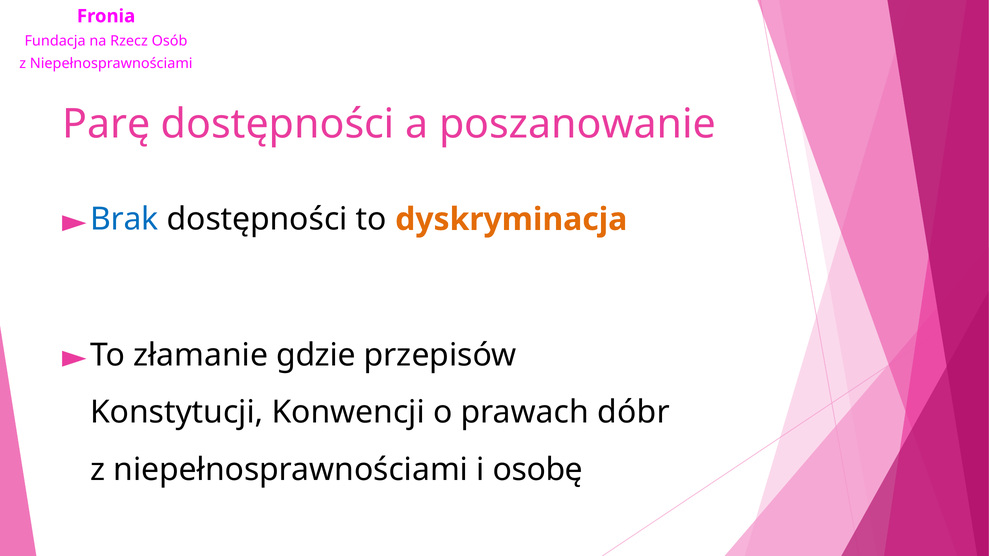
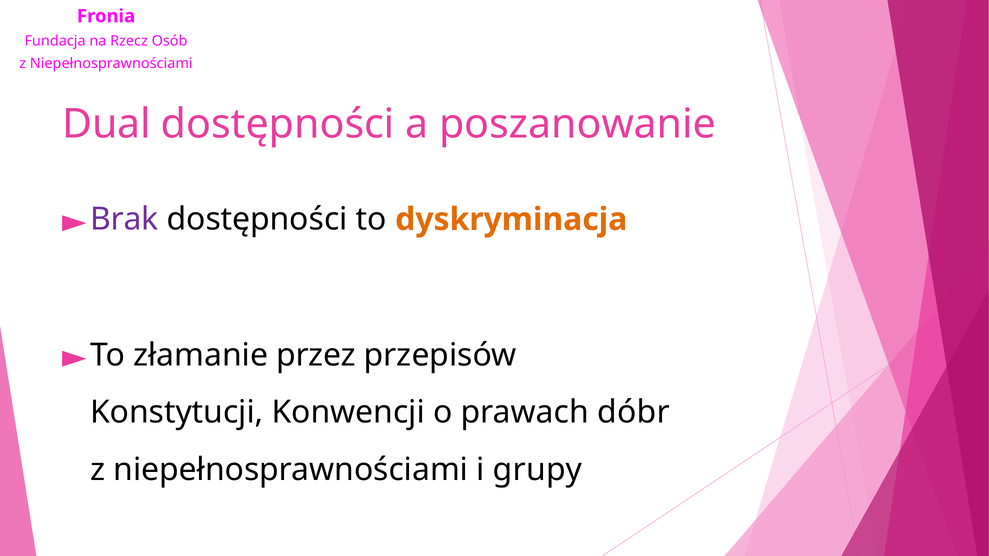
Parę: Parę -> Dual (107, 124)
Brak colour: blue -> purple (124, 220)
gdzie: gdzie -> przez (316, 355)
osobę: osobę -> grupy (538, 470)
